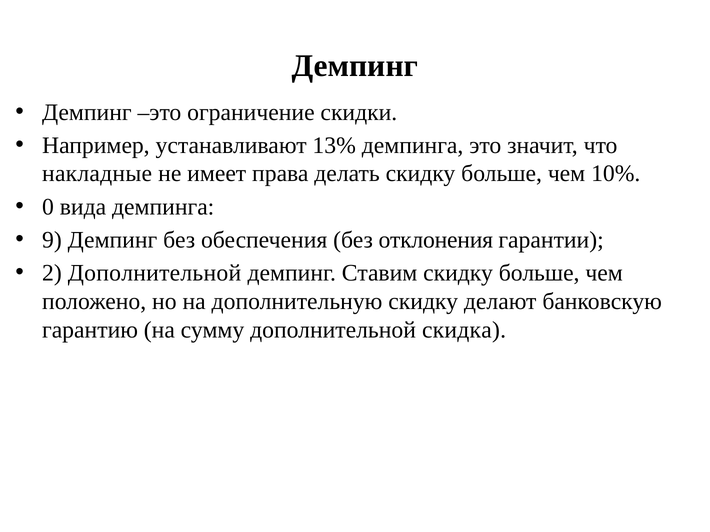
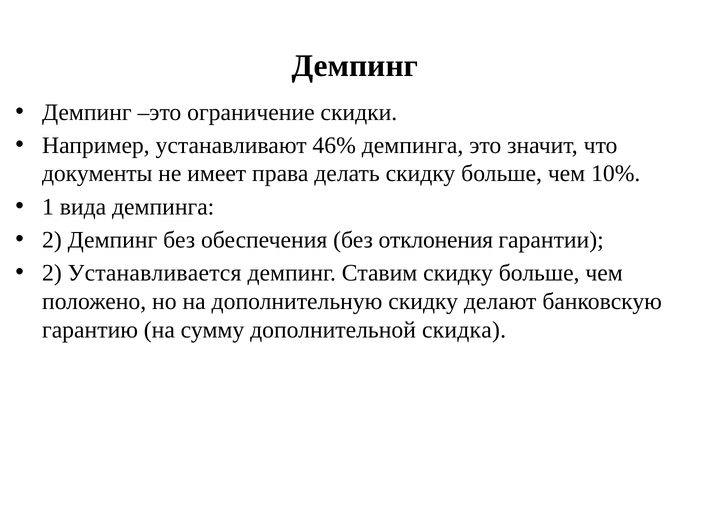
13%: 13% -> 46% (334, 145)
накладные: накладные -> документы (97, 174)
0: 0 -> 1 (48, 207)
9: 9 -> 2 (52, 240)
2 Дополнительной: Дополнительной -> Устанавливается (155, 273)
